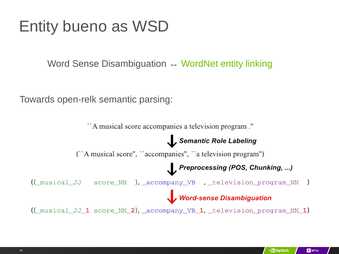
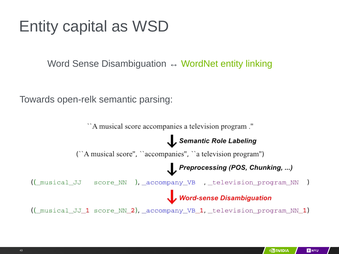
bueno: bueno -> capital (85, 26)
